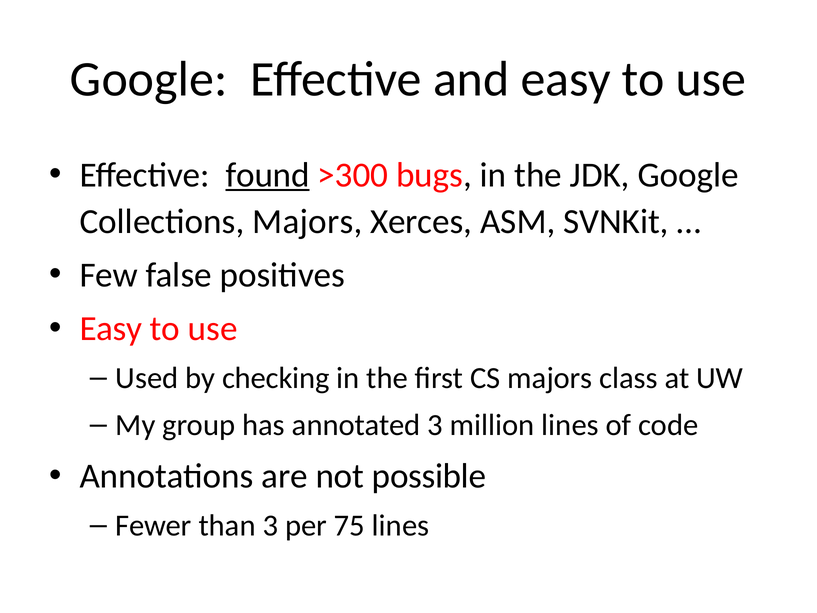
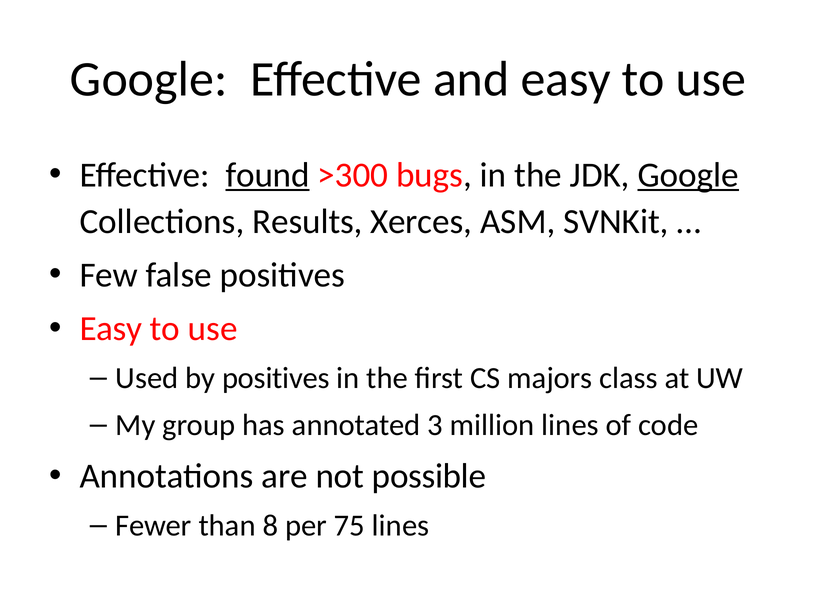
Google underline: none -> present (688, 175)
Collections Majors: Majors -> Results (307, 221)
by checking: checking -> positives (276, 378)
than 3: 3 -> 8 (270, 525)
